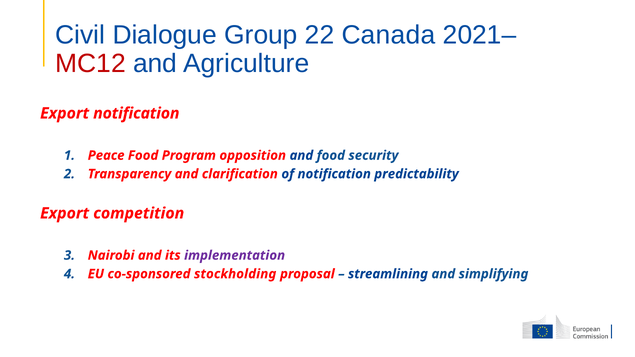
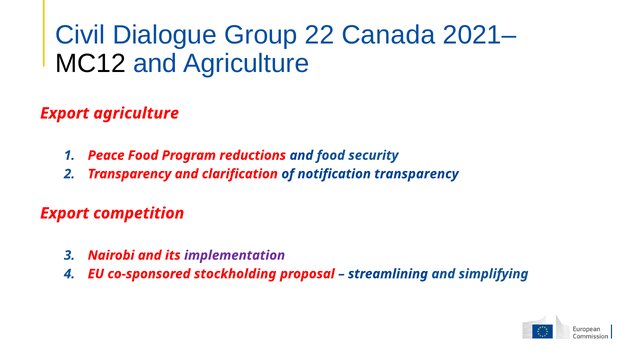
MC12 colour: red -> black (91, 64)
Export notification: notification -> agriculture (136, 113)
opposition: opposition -> reductions (253, 155)
notification predictability: predictability -> transparency (416, 174)
